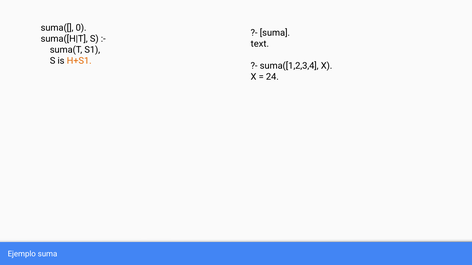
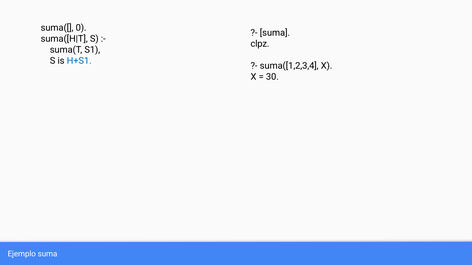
text: text -> clpz (260, 44)
H+S1 colour: orange -> blue (79, 61)
24: 24 -> 30 (272, 77)
